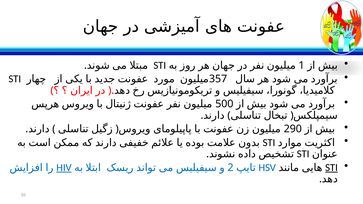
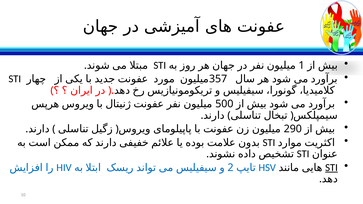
HIV underline: present -> none (64, 168)
